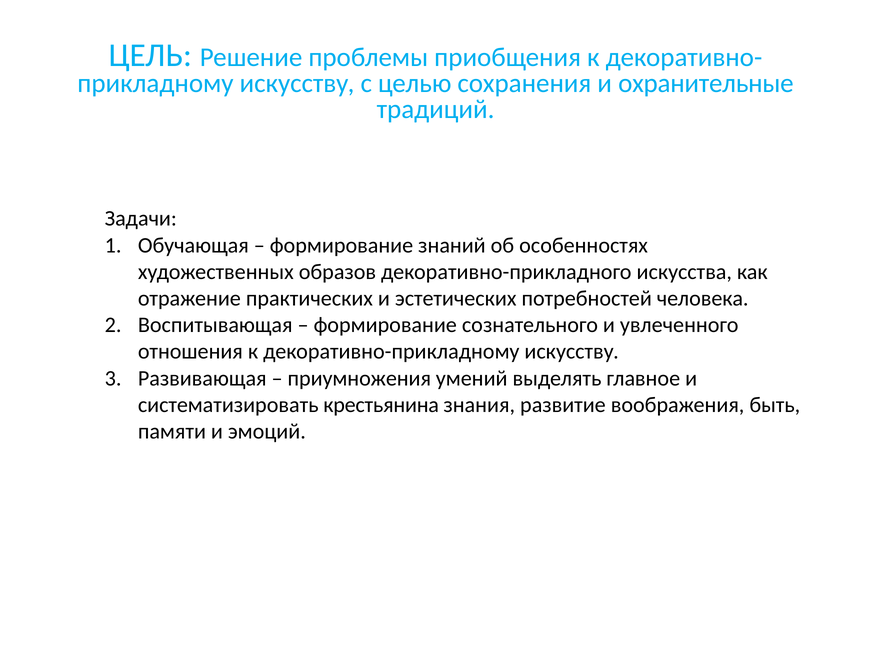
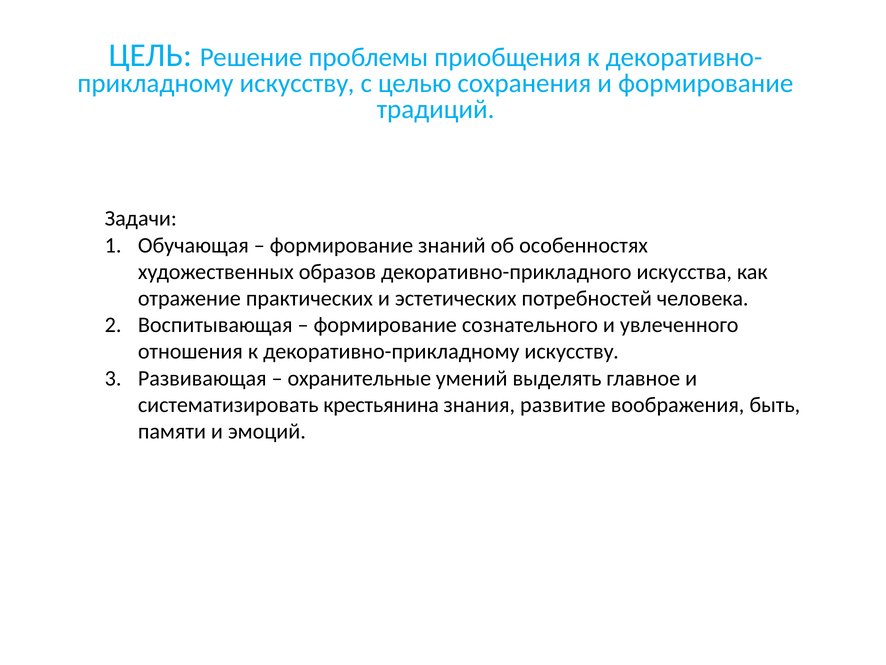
и охранительные: охранительные -> формирование (706, 83)
приумножения: приумножения -> охранительные (359, 378)
